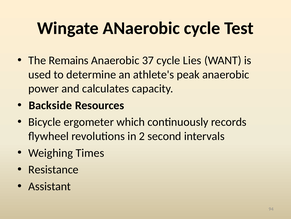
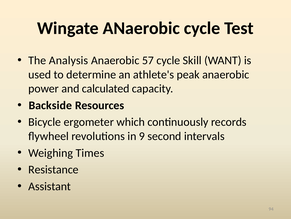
Remains: Remains -> Analysis (69, 60)
37: 37 -> 57 (148, 60)
Lies: Lies -> Skill (192, 60)
calculates: calculates -> calculated (106, 88)
2: 2 -> 9 (142, 136)
